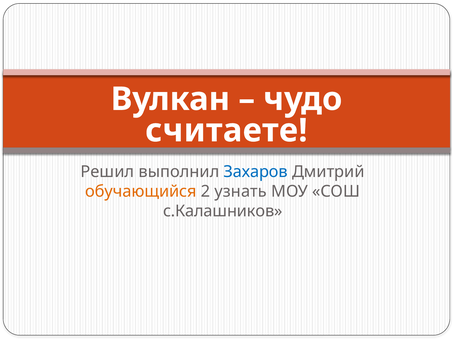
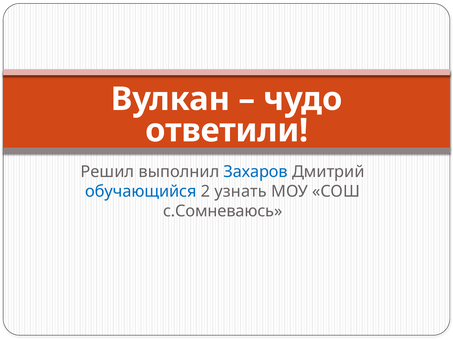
считаете: считаете -> ответили (227, 130)
обучающийся colour: orange -> blue (141, 191)
с.Калашников: с.Калашников -> с.Сомневаюсь (223, 211)
